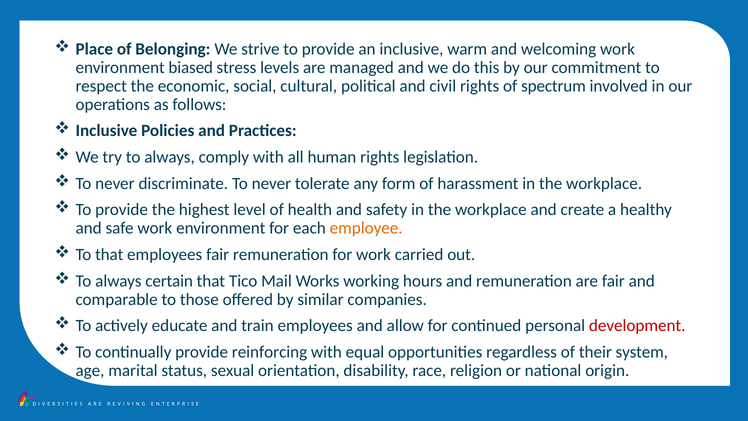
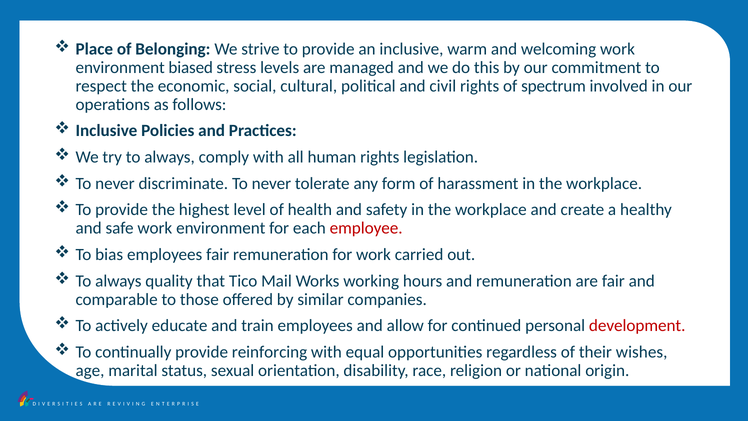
employee colour: orange -> red (366, 228)
To that: that -> bias (109, 254)
certain: certain -> quality (169, 281)
system: system -> wishes (642, 352)
